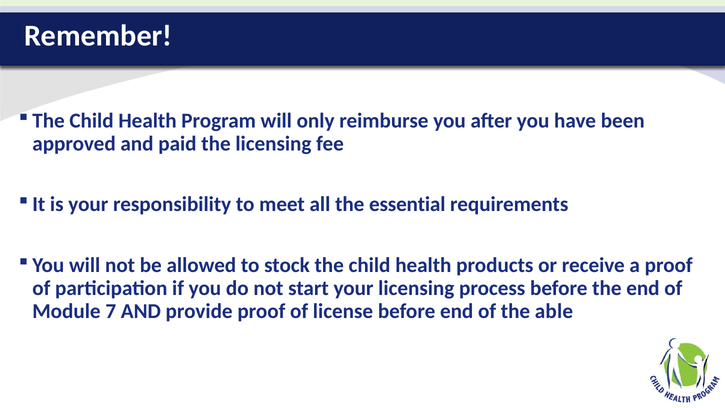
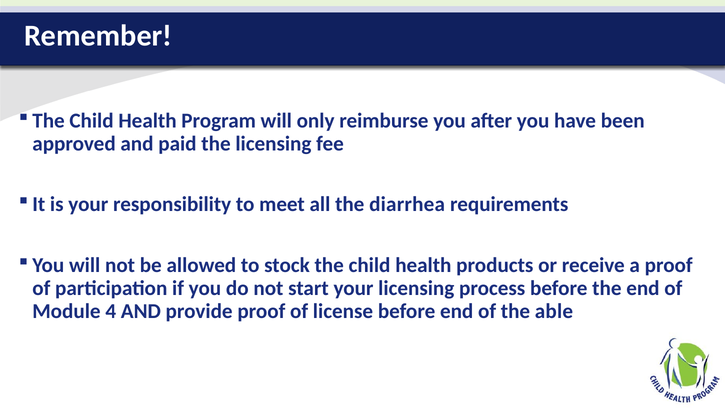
essential: essential -> diarrhea (407, 204)
7: 7 -> 4 (111, 311)
